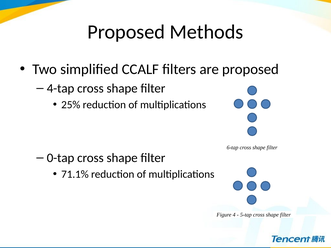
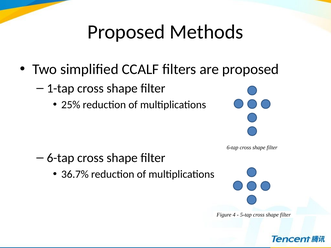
4-tap: 4-tap -> 1-tap (61, 88)
0-tap: 0-tap -> 6-tap (61, 158)
71.1%: 71.1% -> 36.7% (75, 174)
